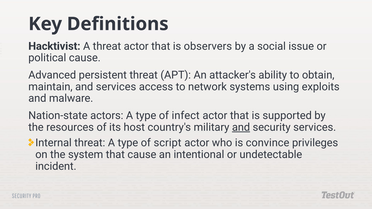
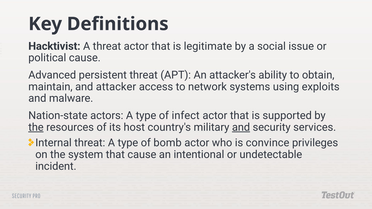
observers: observers -> legitimate (208, 46)
and services: services -> attacker (116, 87)
the underline: none -> present (36, 127)
script: script -> bomb (168, 143)
